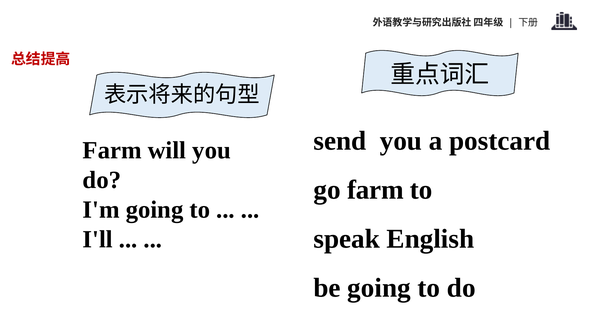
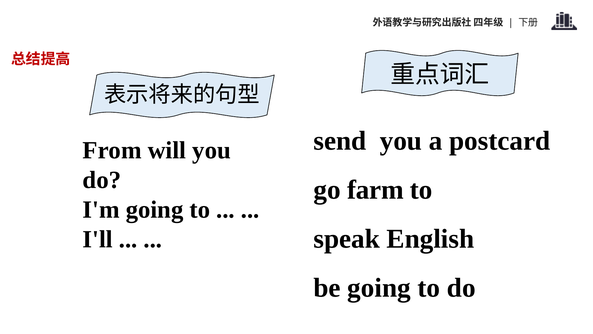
Farm: Farm -> From (112, 150)
